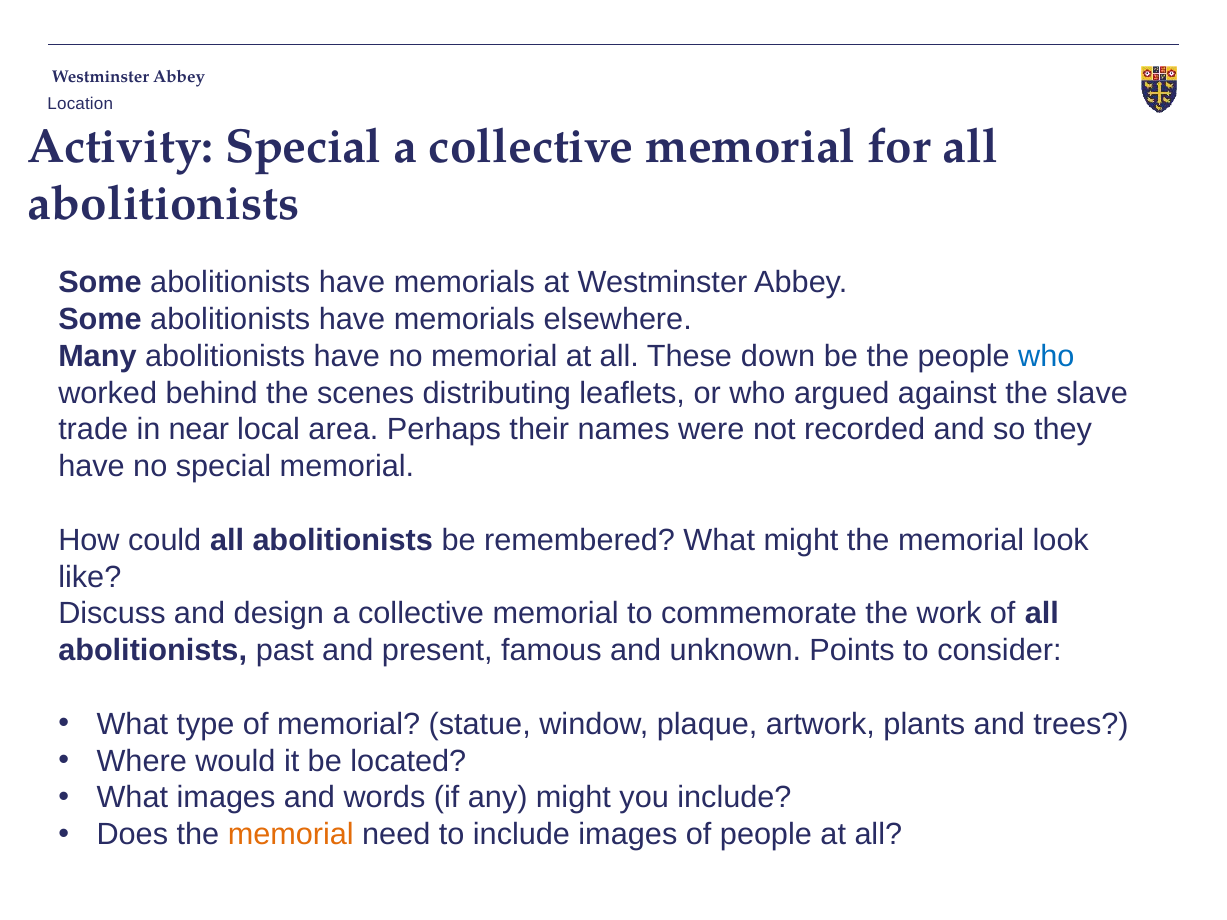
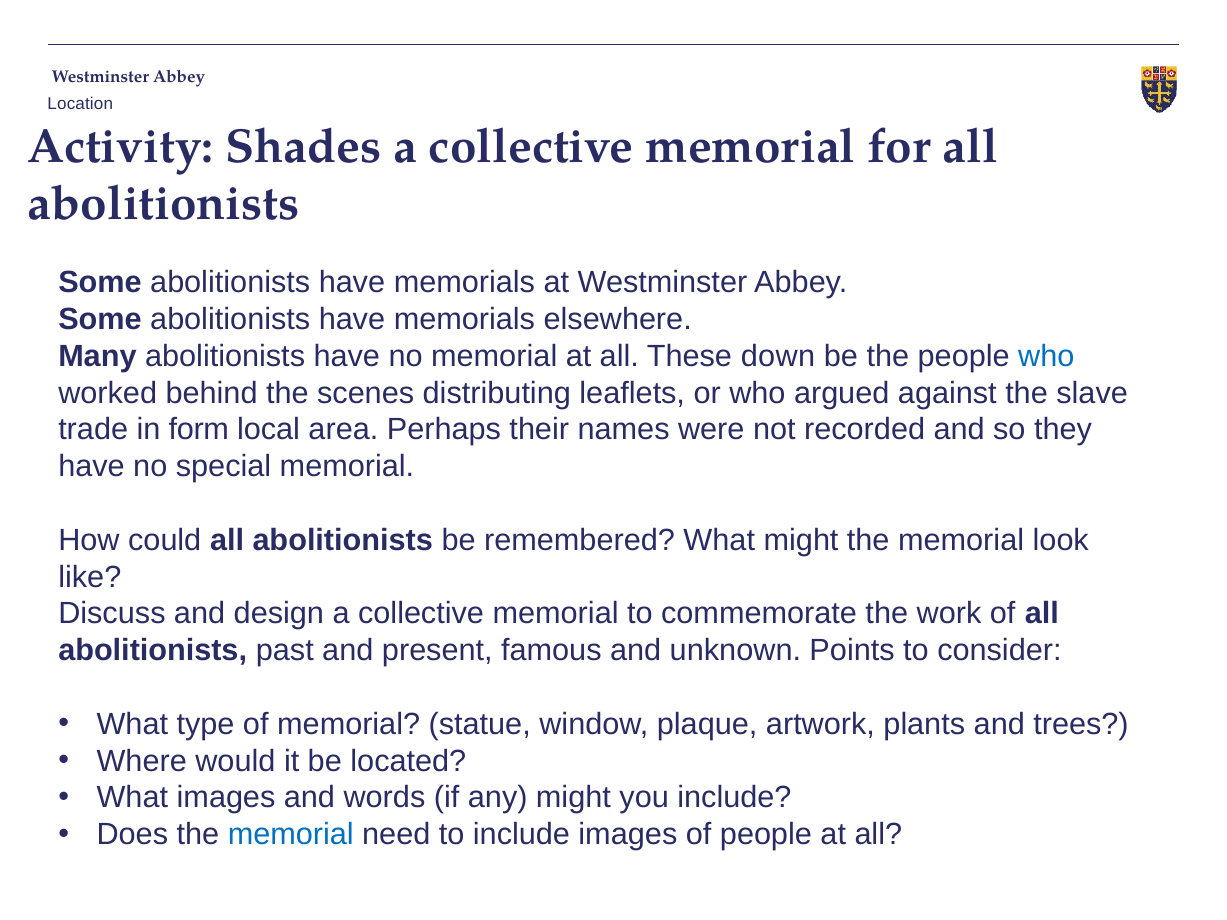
Activity Special: Special -> Shades (303, 146)
near: near -> form (199, 430)
memorial colour: orange -> blue (291, 835)
